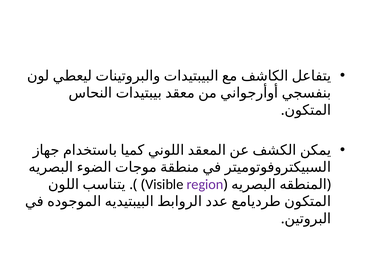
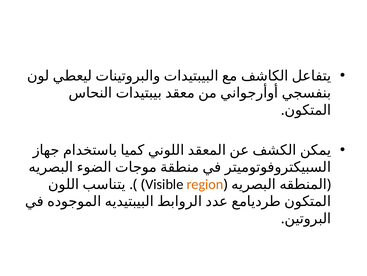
region colour: purple -> orange (205, 184)
